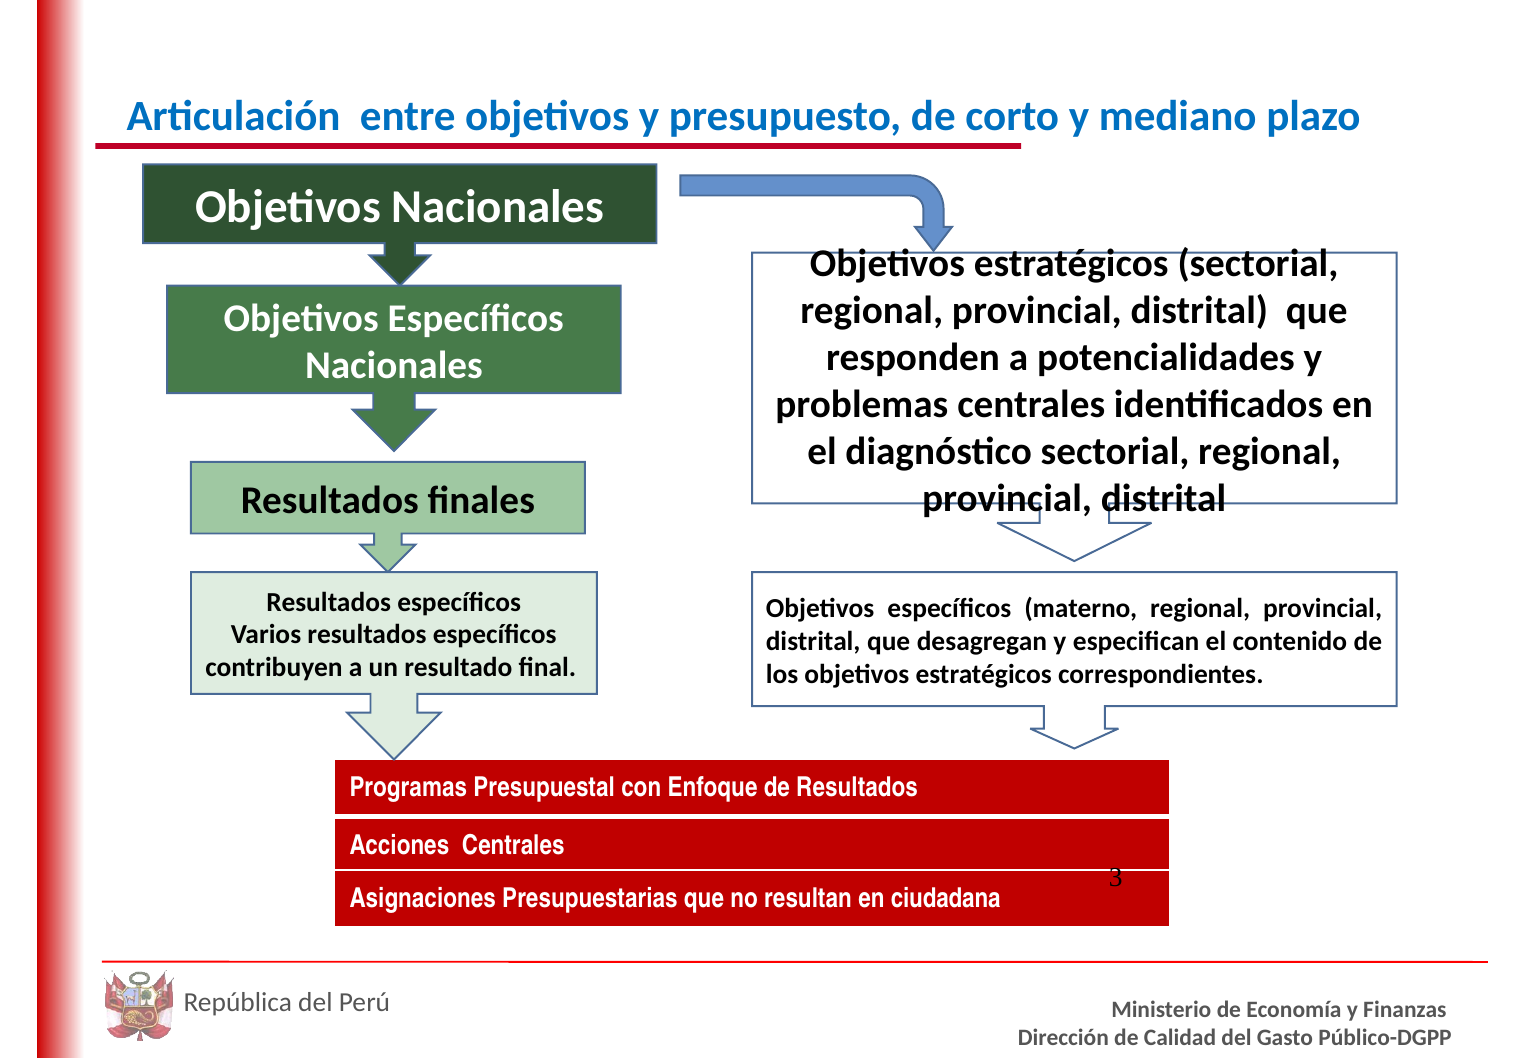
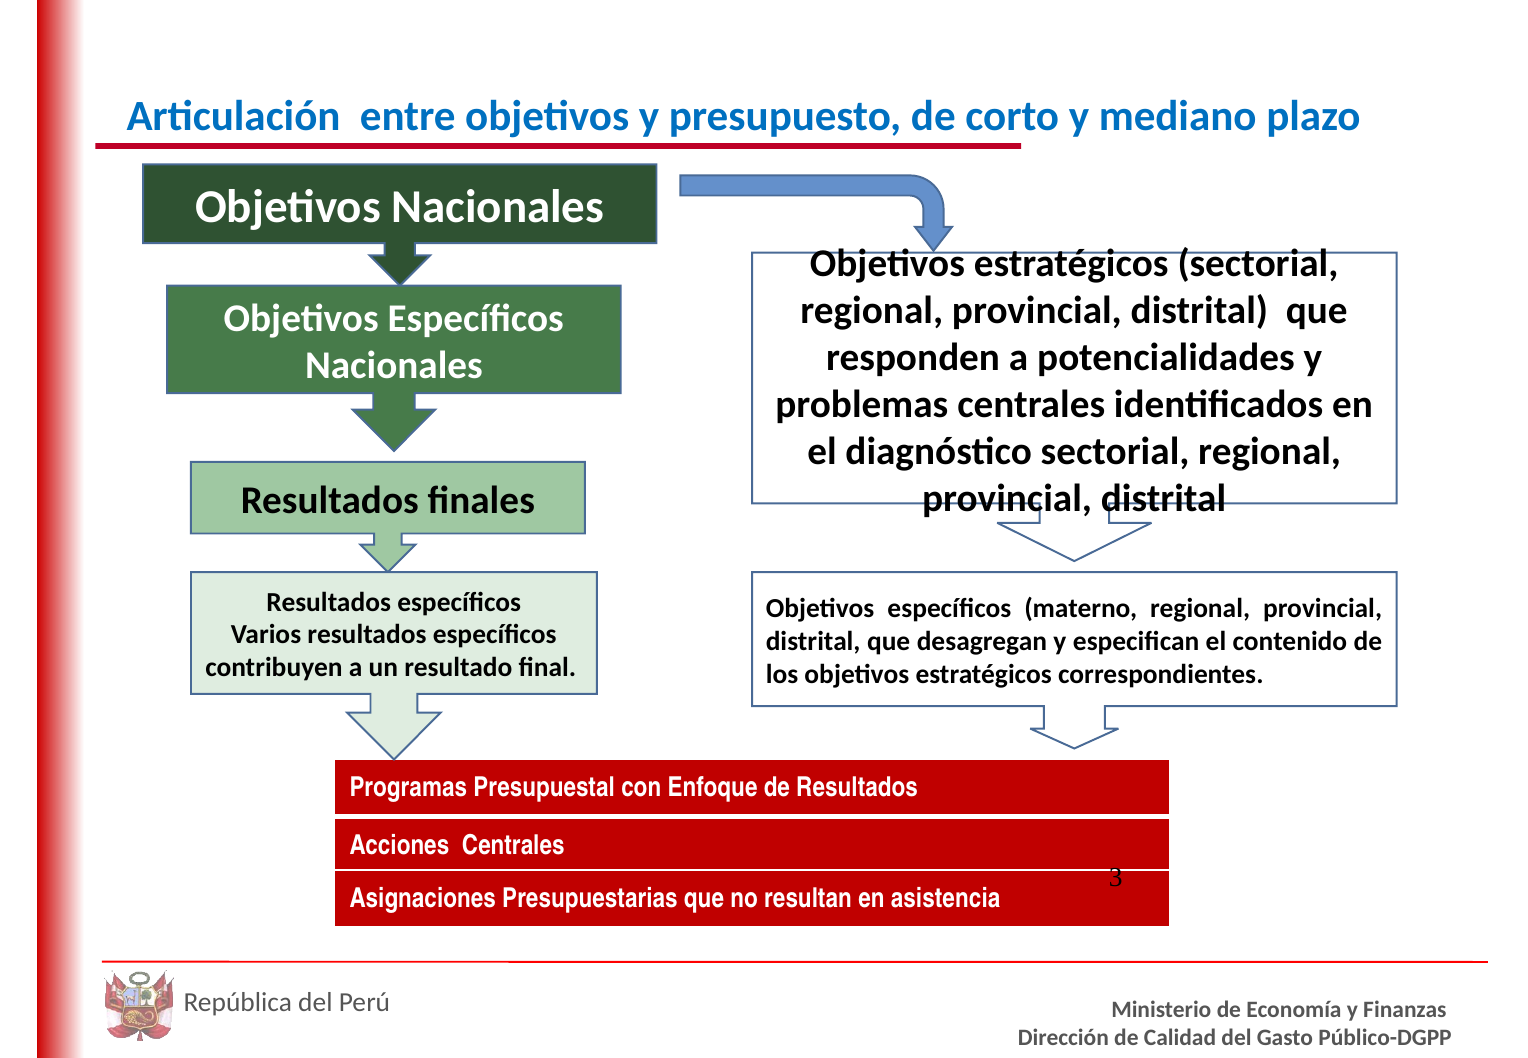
ciudadana: ciudadana -> asistencia (946, 898)
